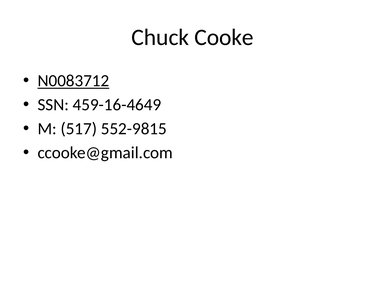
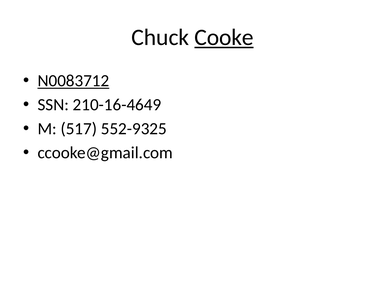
Cooke underline: none -> present (224, 37)
459-16-4649: 459-16-4649 -> 210-16-4649 (117, 105)
552-9815: 552-9815 -> 552-9325 (134, 129)
